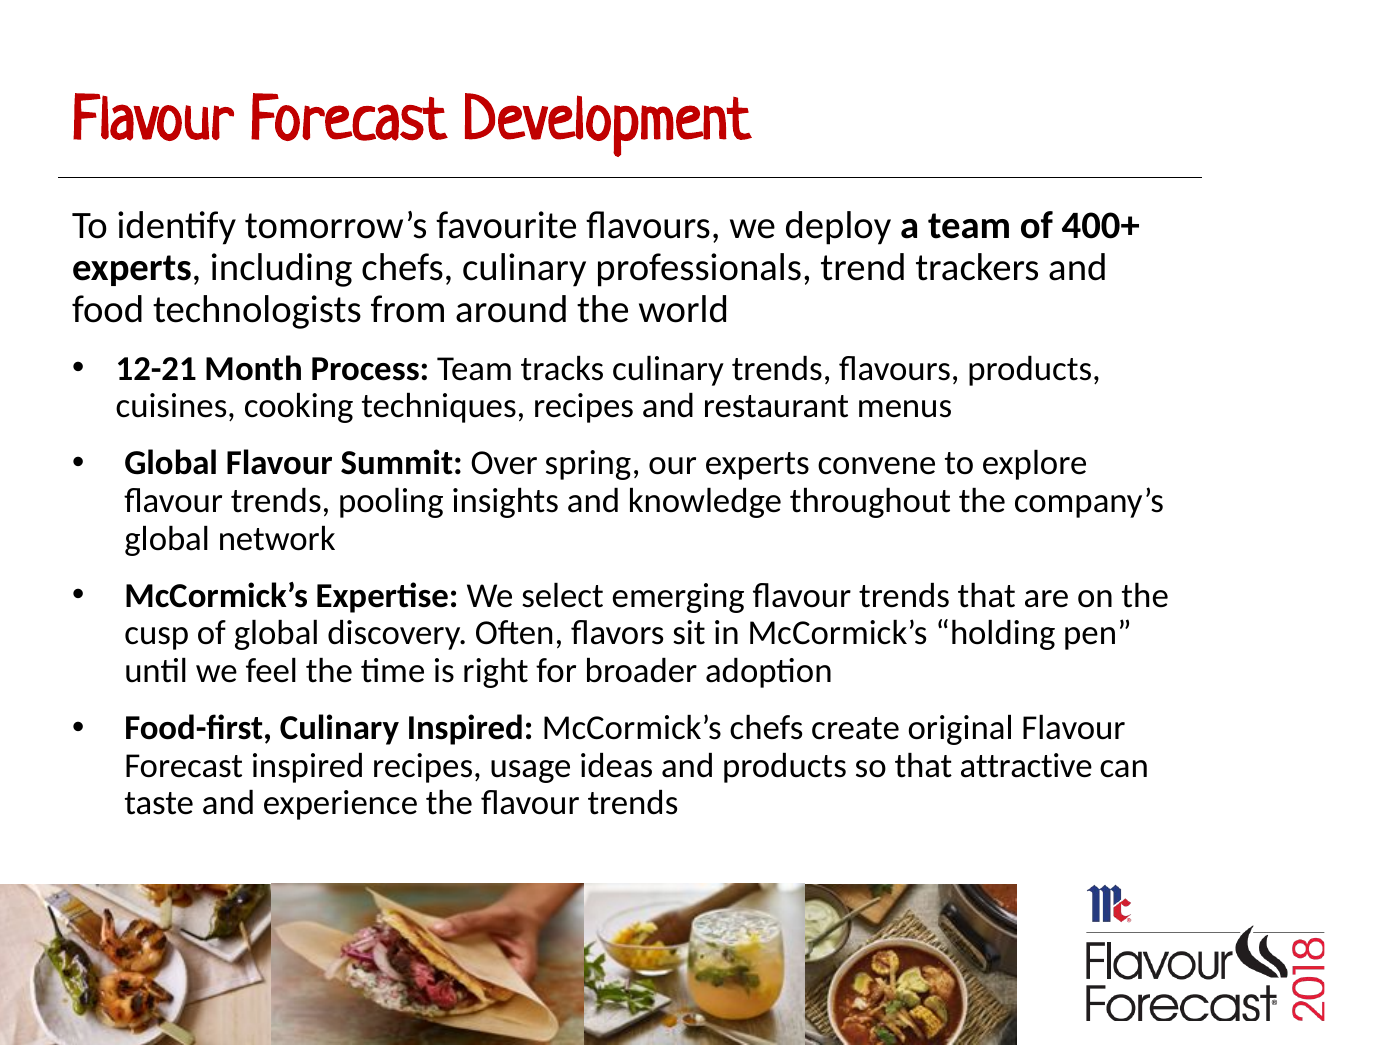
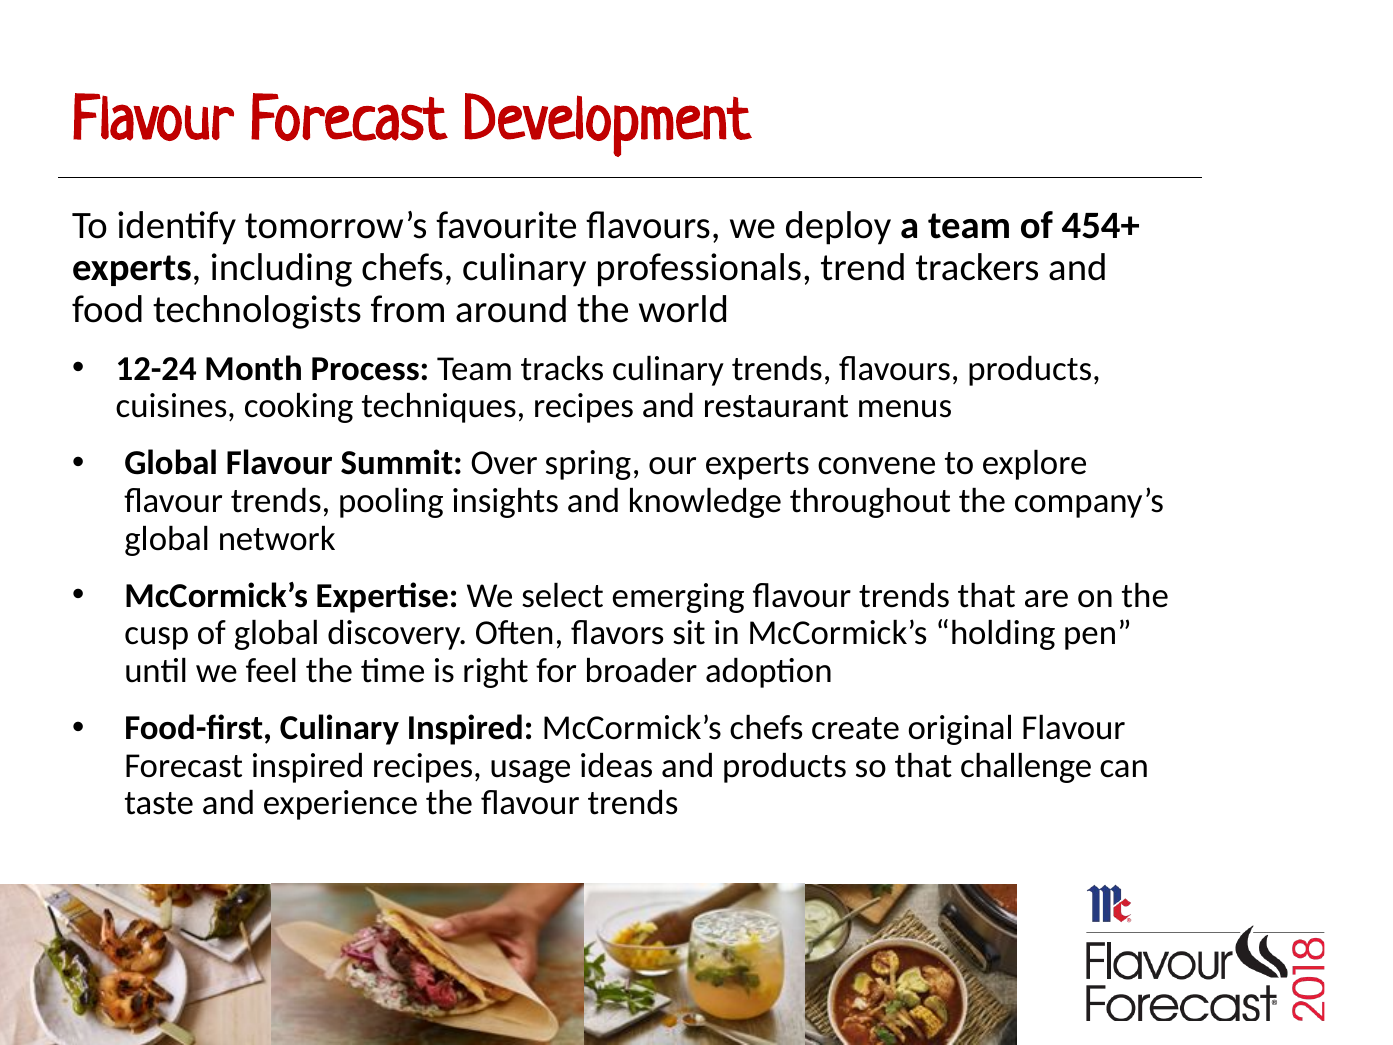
400+: 400+ -> 454+ (1101, 226)
12-21: 12-21 -> 12-24 (156, 369)
attractive: attractive -> challenge (1026, 765)
